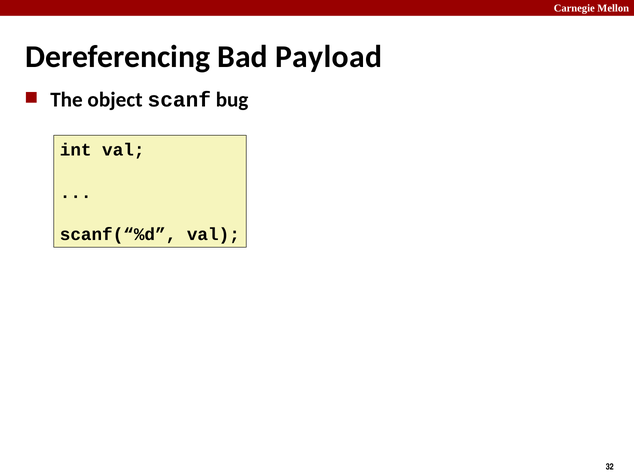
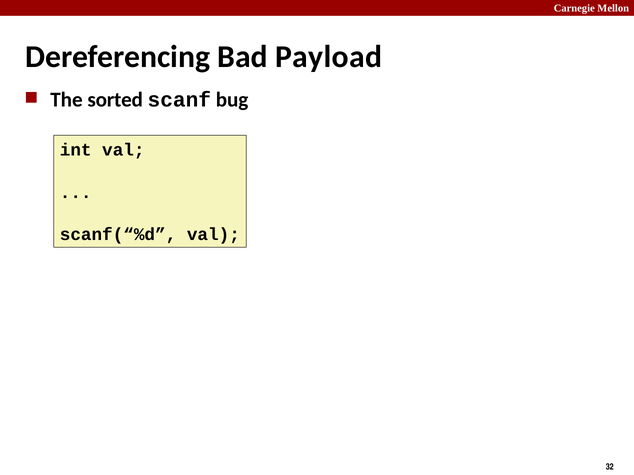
object: object -> sorted (115, 100)
